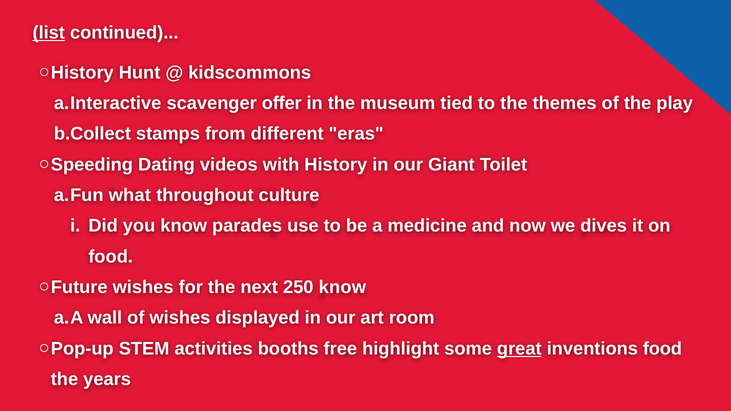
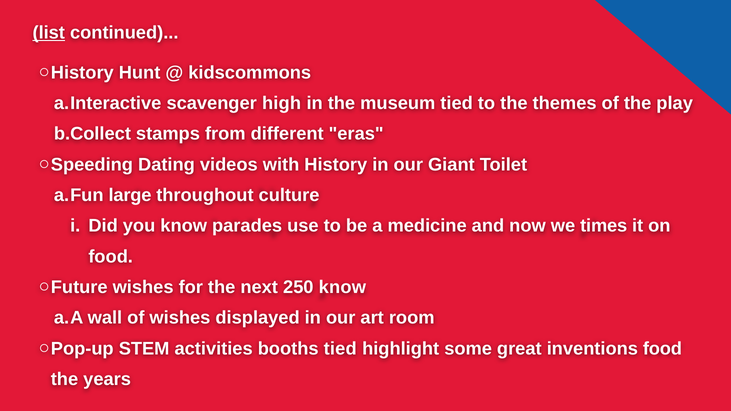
offer: offer -> high (282, 103)
what: what -> large (130, 195)
dives: dives -> times (604, 226)
booths free: free -> tied (340, 349)
great underline: present -> none (519, 349)
